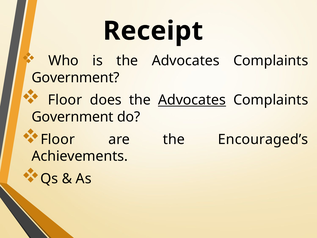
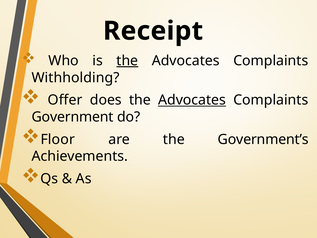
the underline: none -> present (127, 61)
Government: Government -> Withholding (75, 78)
Floor: Floor -> Offer (65, 100)
Encouraged’s: Encouraged’s -> Government’s (263, 139)
